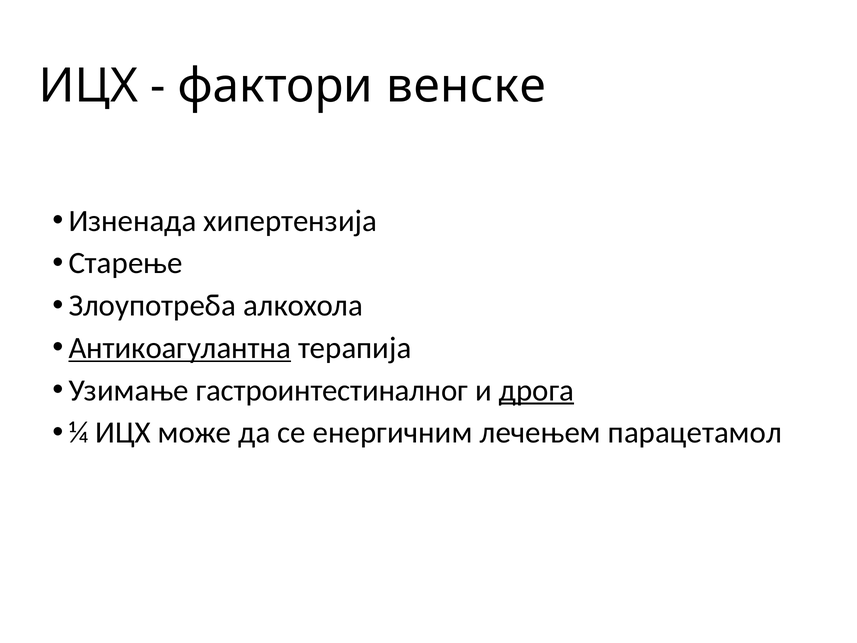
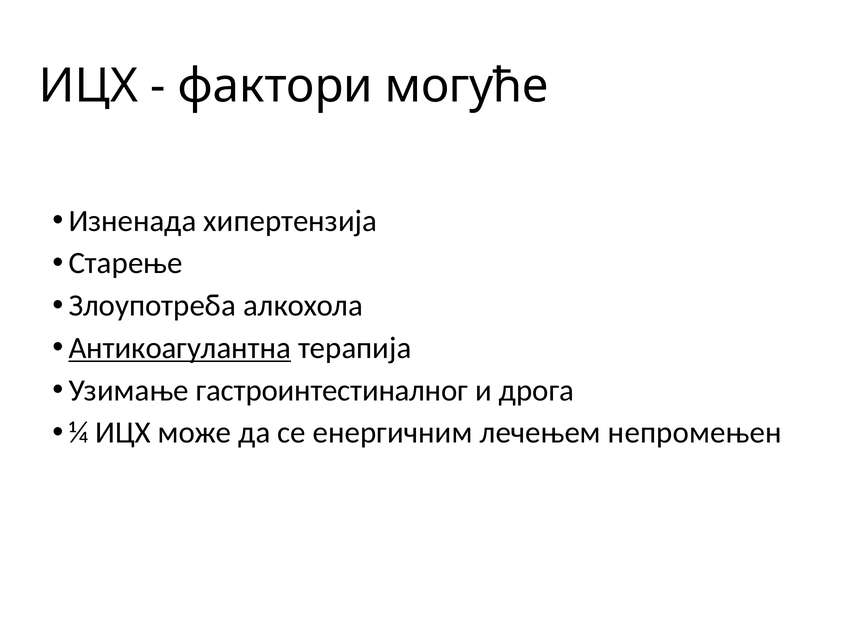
венске: венске -> могуће (467, 86)
дрога underline: present -> none (536, 390)
парацетамол: парацетамол -> непромењен (695, 432)
